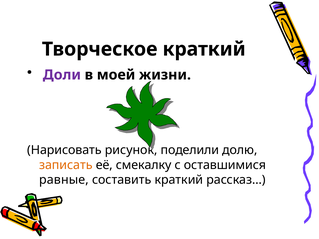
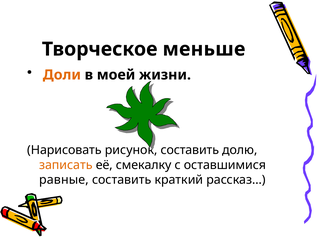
Творческое краткий: краткий -> меньше (204, 49)
Доли colour: purple -> orange (62, 75)
поделили: поделили -> составить (190, 150)
